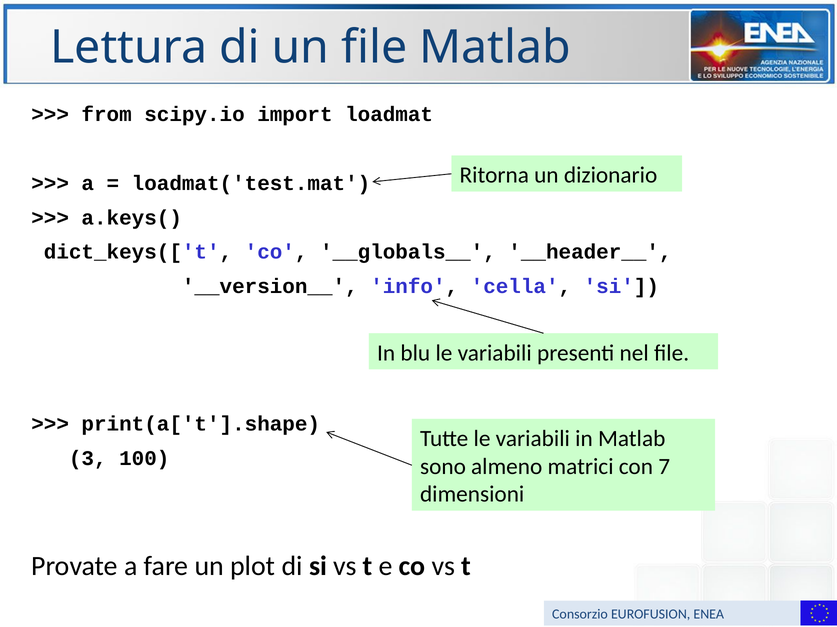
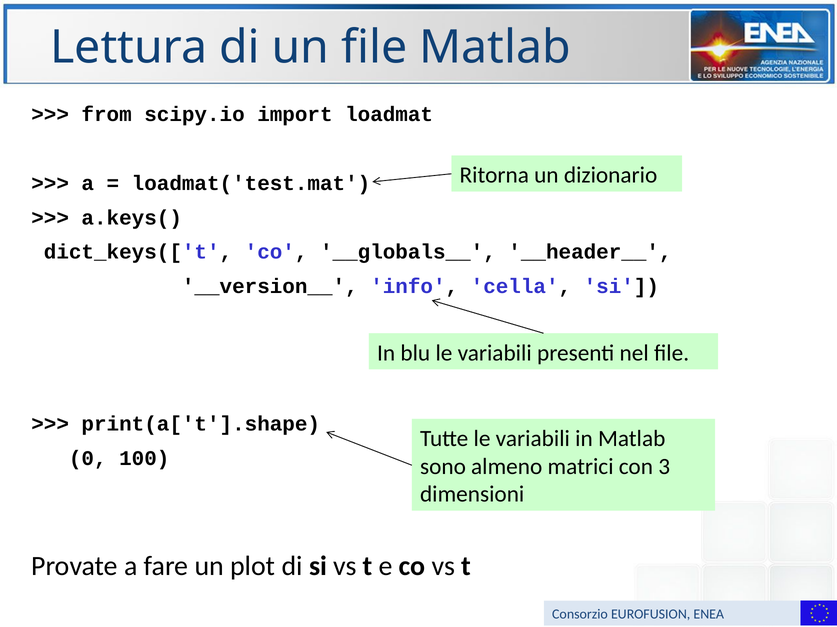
3: 3 -> 0 (88, 459)
7: 7 -> 3 (664, 467)
